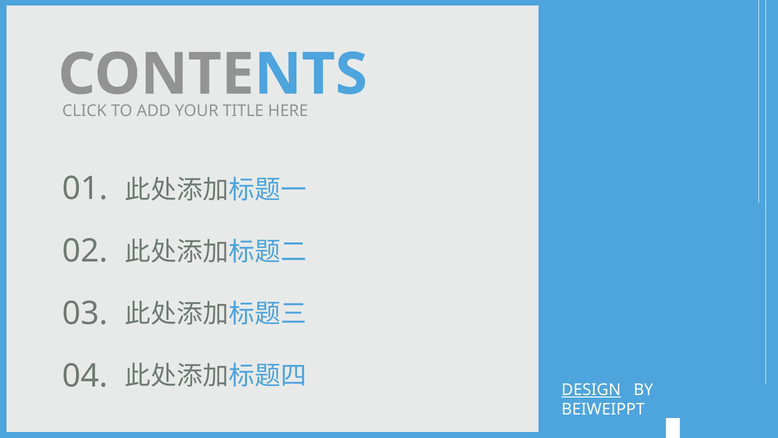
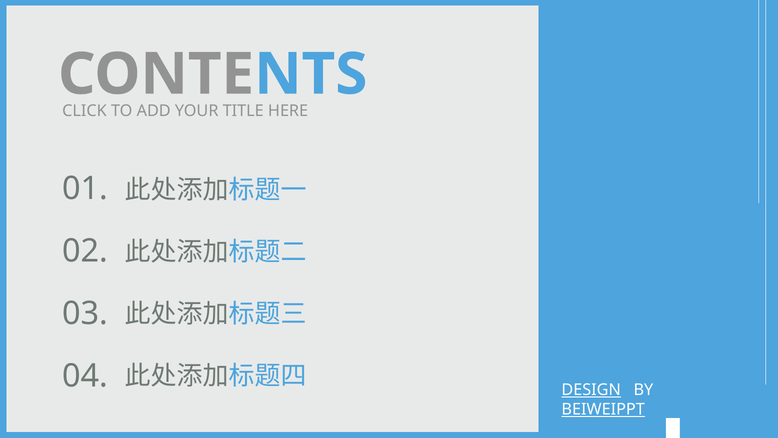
BEIWEIPPT underline: none -> present (603, 409)
